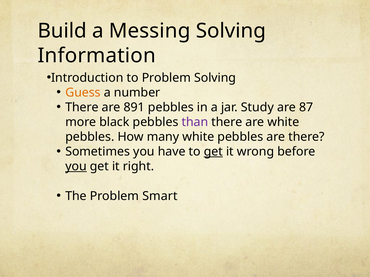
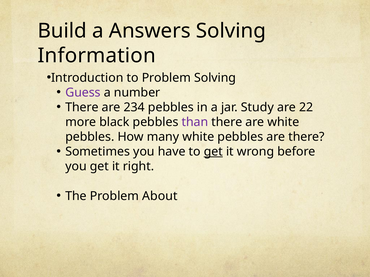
Messing: Messing -> Answers (150, 31)
Guess colour: orange -> purple (83, 93)
891: 891 -> 234 (134, 108)
87: 87 -> 22 (306, 108)
you underline: present -> none (76, 167)
Smart: Smart -> About (160, 196)
